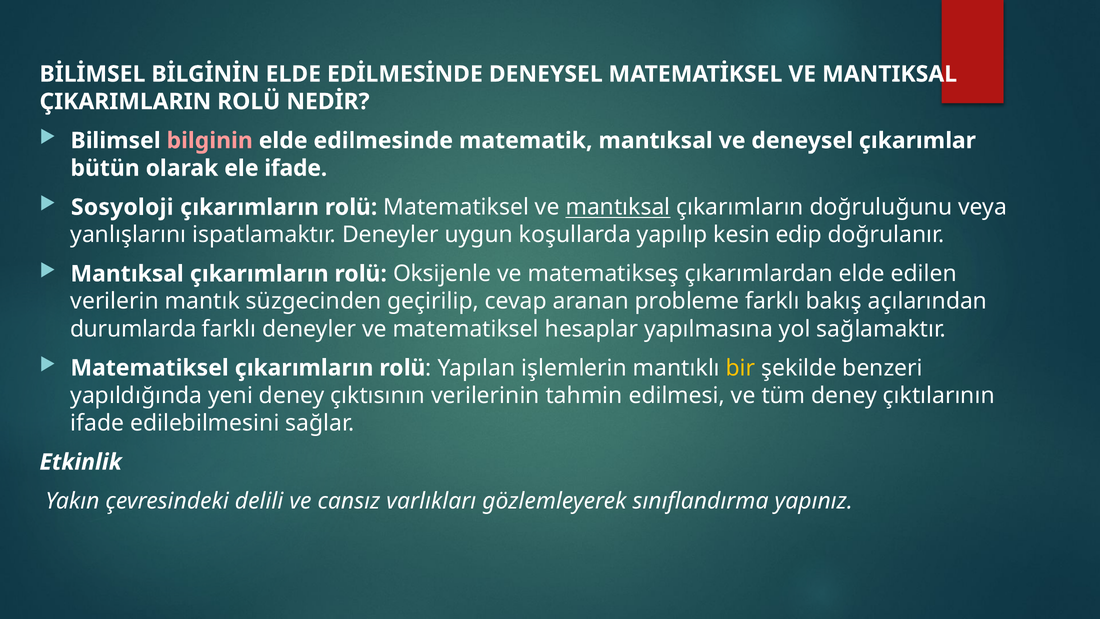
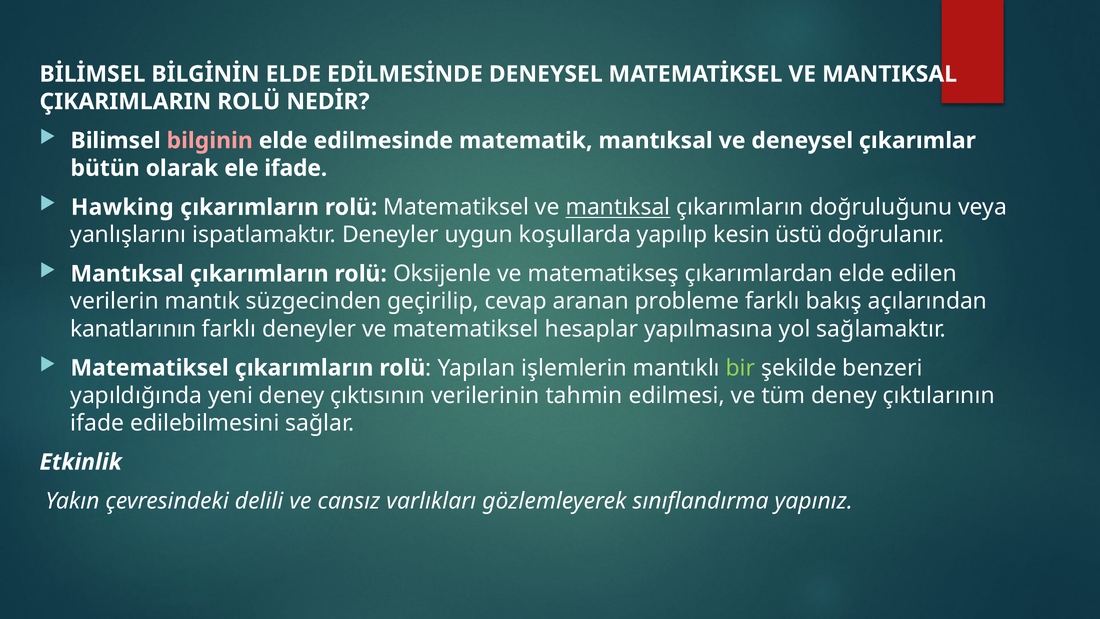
Sosyoloji: Sosyoloji -> Hawking (122, 207)
edip: edip -> üstü (799, 235)
durumlarda: durumlarda -> kanatlarının (133, 329)
bir colour: yellow -> light green (741, 368)
